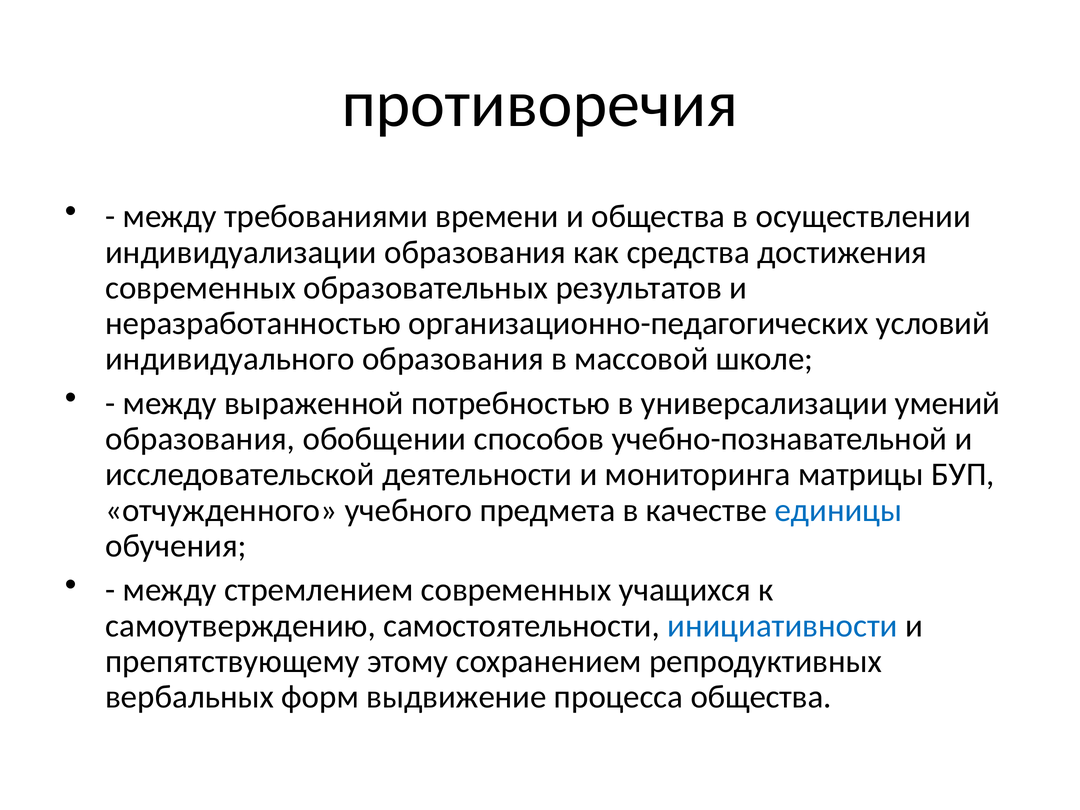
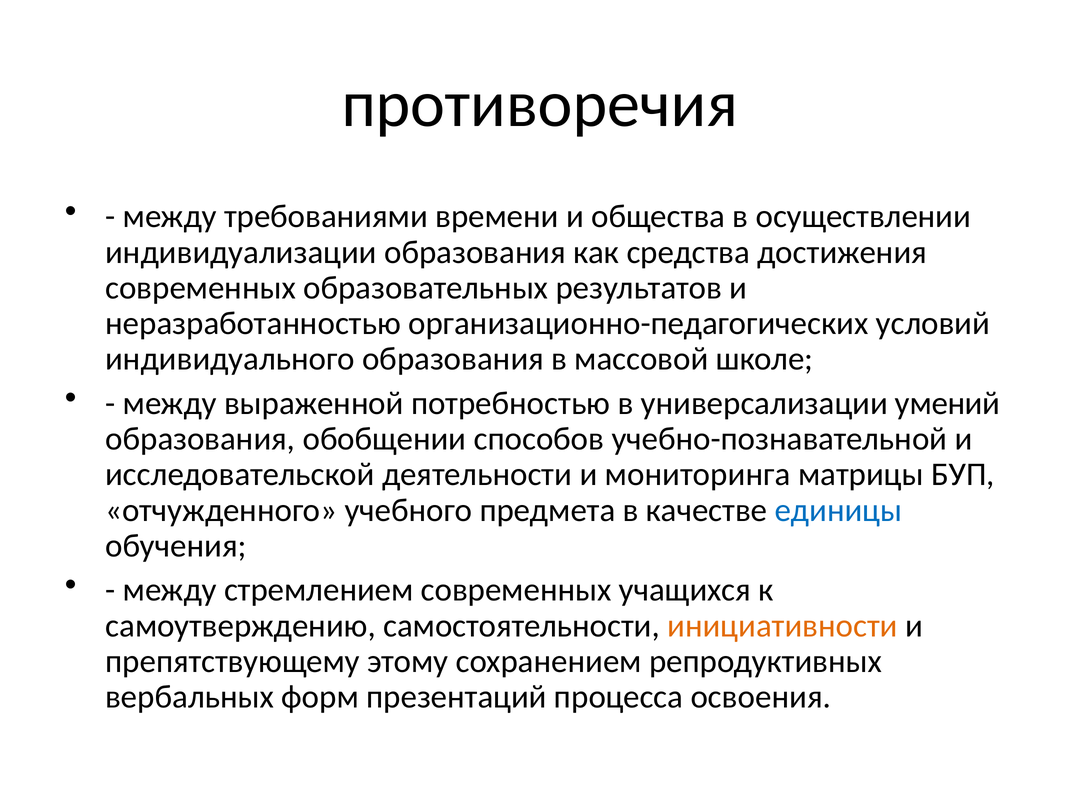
инициативности colour: blue -> orange (782, 626)
выдвижение: выдвижение -> презентаций (457, 697)
процесса общества: общества -> освоения (761, 697)
